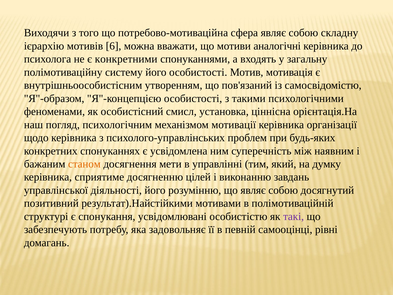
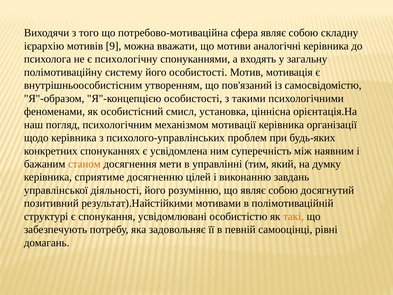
6: 6 -> 9 (113, 46)
конкретними: конкретними -> психологічну (126, 59)
такі colour: purple -> orange (294, 216)
